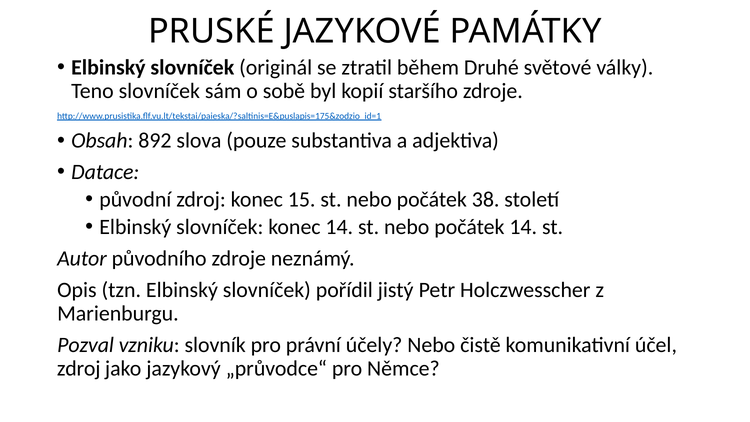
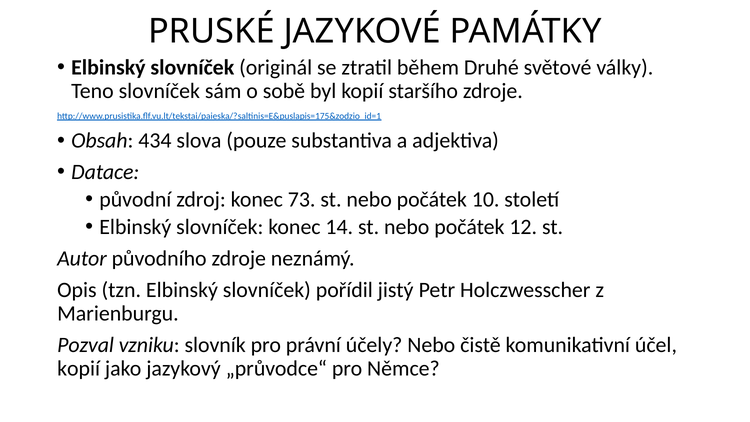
892: 892 -> 434 (155, 141)
15: 15 -> 73 (302, 200)
38: 38 -> 10 (486, 200)
počátek 14: 14 -> 12 (523, 227)
zdroj: zdroj -> kopií (79, 368)
